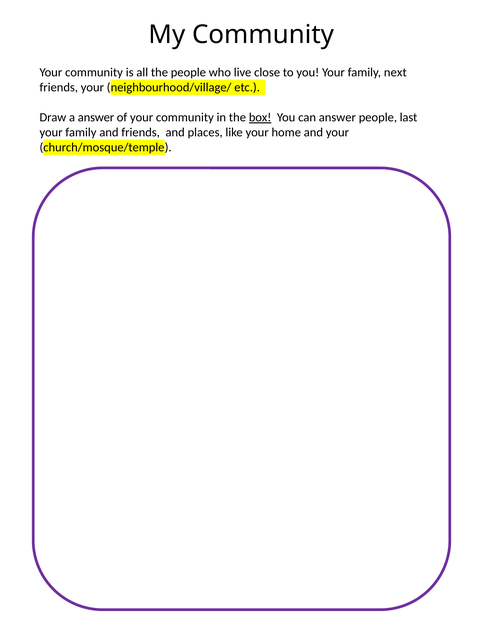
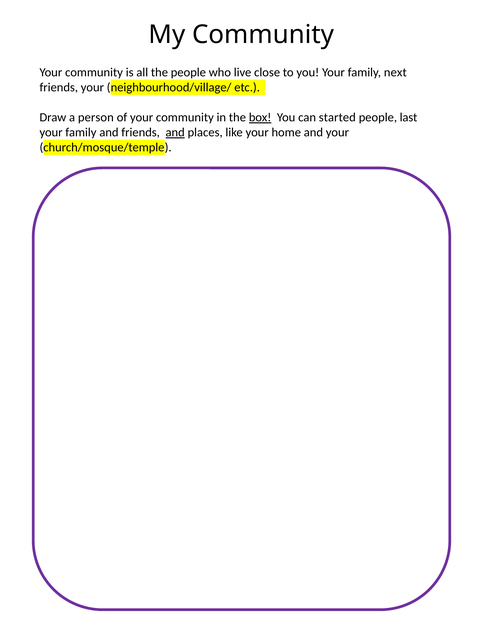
a answer: answer -> person (96, 117)
can answer: answer -> started (337, 117)
and underline: none -> present (175, 132)
